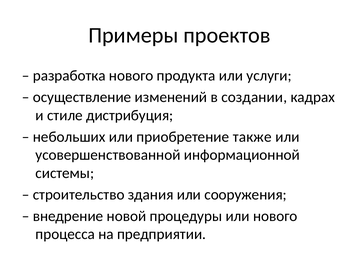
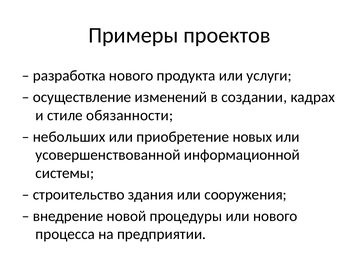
дистрибуция: дистрибуция -> обязанности (130, 115)
также: также -> новых (252, 137)
